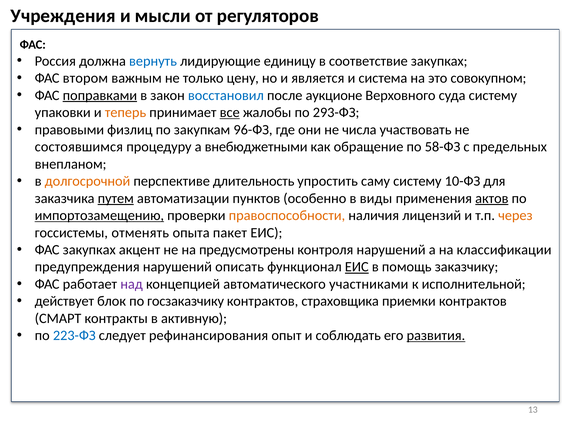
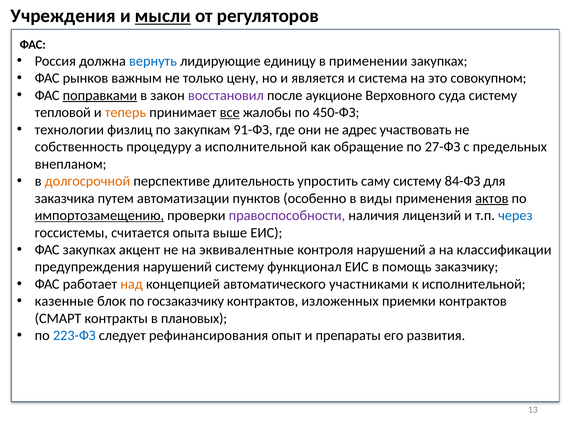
мысли underline: none -> present (163, 16)
соответствие: соответствие -> применении (368, 61)
втором: втором -> рынков (85, 78)
восстановил colour: blue -> purple (226, 95)
упаковки: упаковки -> тепловой (63, 112)
293-ФЗ: 293-ФЗ -> 450-ФЗ (336, 112)
правовыми: правовыми -> технологии (69, 130)
96-ФЗ: 96-ФЗ -> 91-ФЗ (253, 130)
числа: числа -> адрес (359, 130)
состоявшимся: состоявшимся -> собственность (79, 147)
а внебюджетными: внебюджетными -> исполнительной (256, 147)
58-ФЗ: 58-ФЗ -> 27-ФЗ (443, 147)
10-ФЗ: 10-ФЗ -> 84-ФЗ (462, 181)
путем underline: present -> none (116, 198)
правоспособности colour: orange -> purple (287, 215)
через colour: orange -> blue (515, 215)
отменять: отменять -> считается (140, 233)
пакет: пакет -> выше (230, 233)
предусмотрены: предусмотрены -> эквивалентные (247, 250)
нарушений описать: описать -> систему (240, 267)
ЕИС underline: present -> none (357, 267)
над colour: purple -> orange (132, 284)
действует: действует -> казенные (64, 301)
страховщика: страховщика -> изложенных (340, 301)
активную: активную -> плановых (194, 318)
соблюдать: соблюдать -> препараты (348, 336)
развития underline: present -> none (436, 336)
